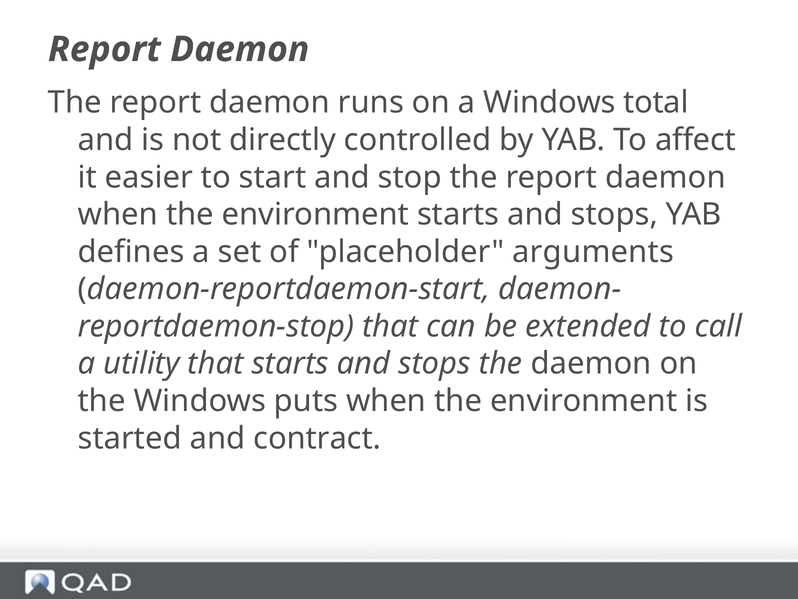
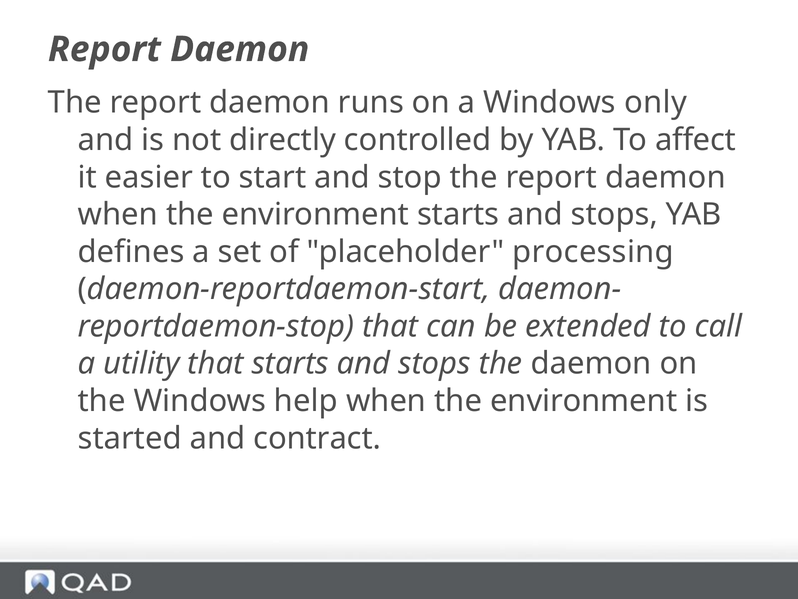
total: total -> only (656, 103)
arguments: arguments -> processing (593, 252)
puts: puts -> help (306, 401)
